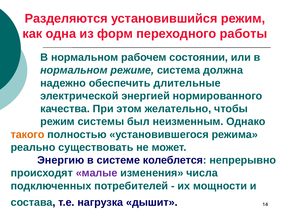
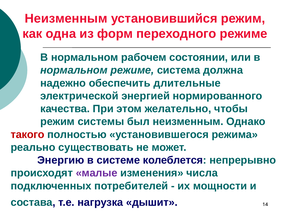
Разделяются: Разделяются -> Неизменным (66, 19)
переходного работы: работы -> режиме (244, 34)
такого colour: orange -> red (28, 134)
